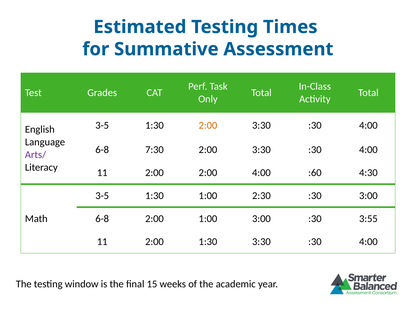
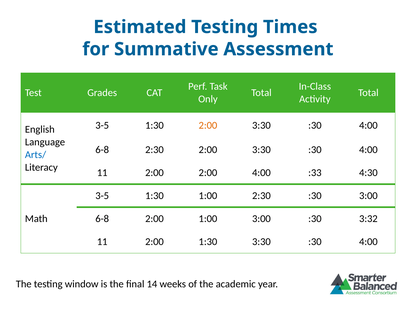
6-8 7:30: 7:30 -> 2:30 (154, 150)
Arts/ colour: purple -> blue (36, 155)
:60: :60 -> :33 (315, 173)
3:55: 3:55 -> 3:32 (368, 219)
15: 15 -> 14 (152, 284)
